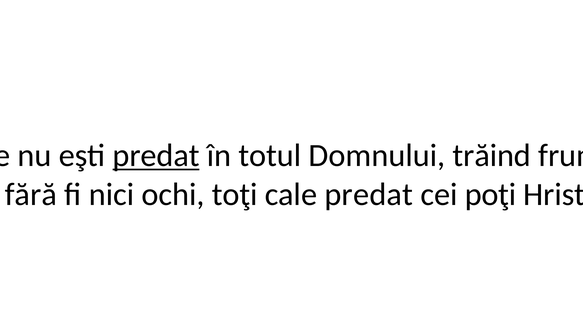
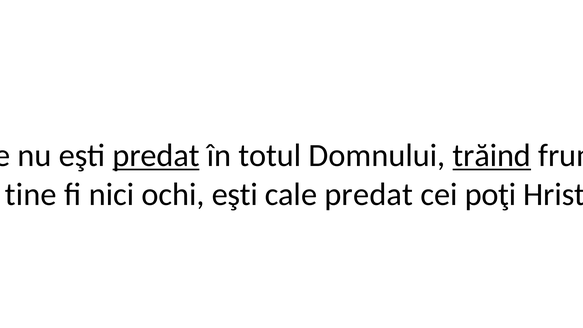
trăind underline: none -> present (492, 156)
fără: fără -> tine (31, 194)
ochi toţi: toţi -> eşti (235, 194)
